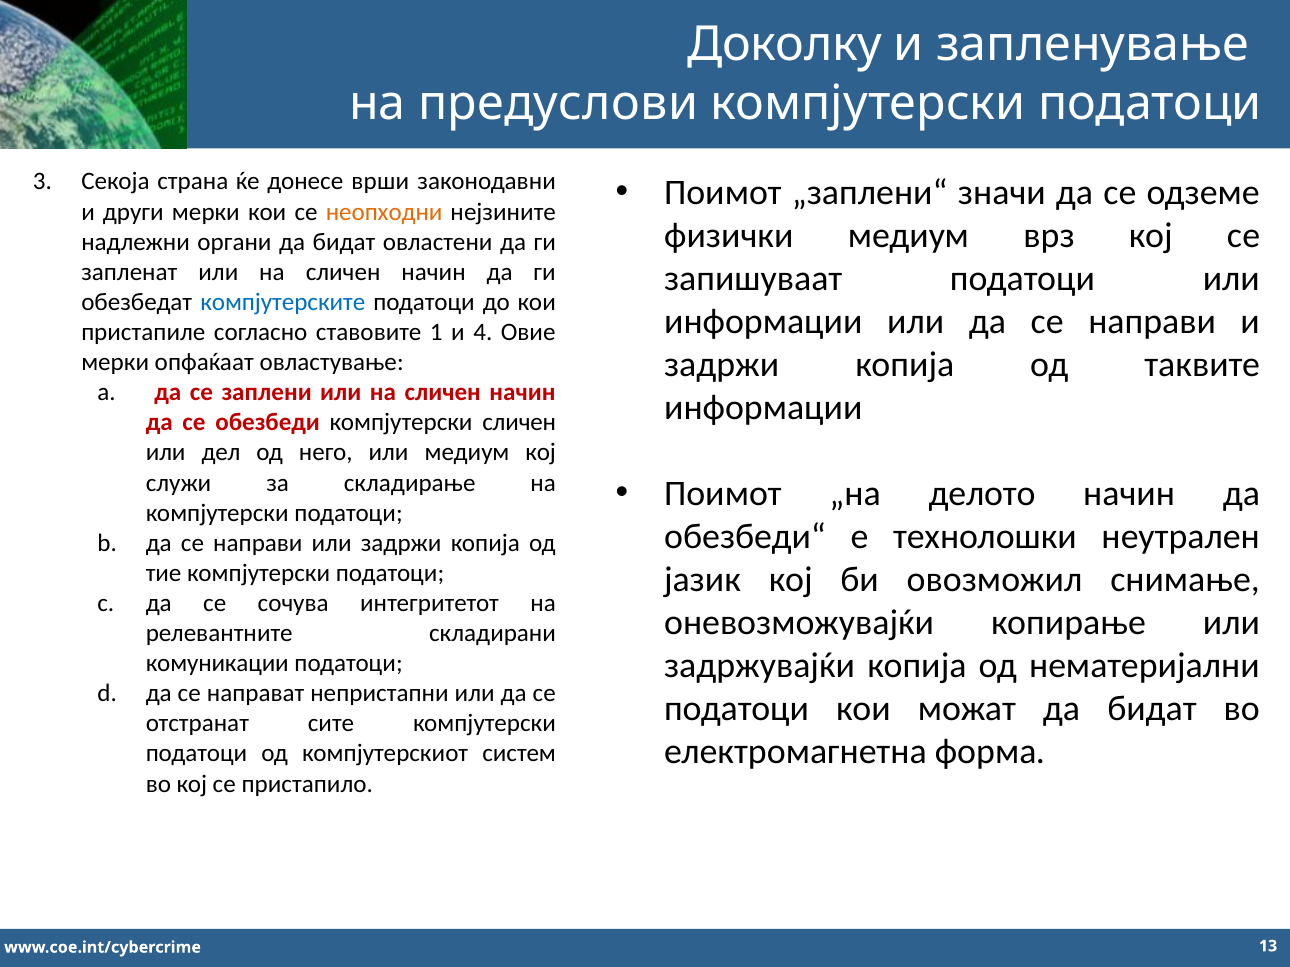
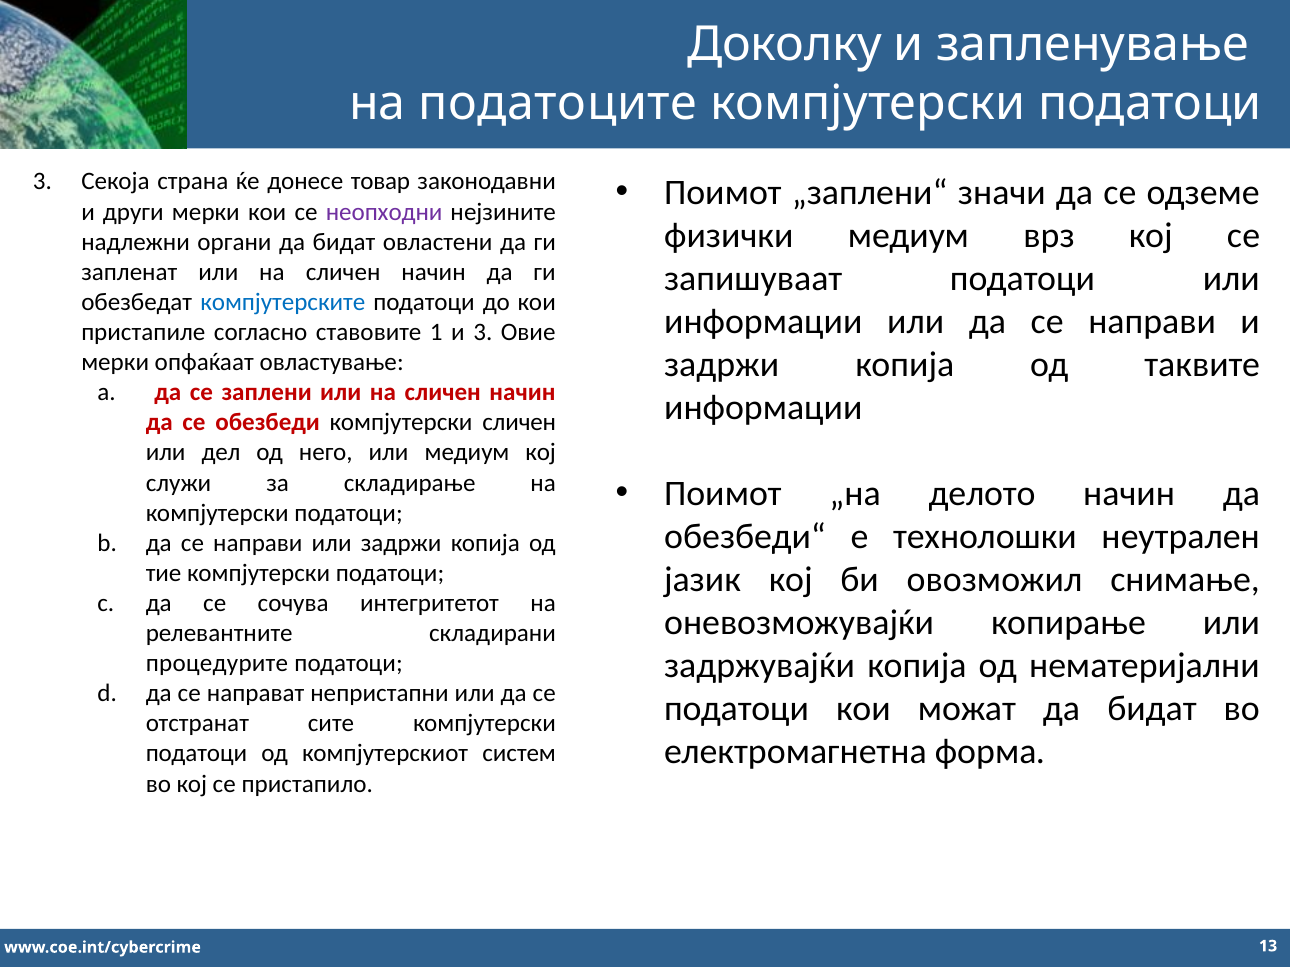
предуслови: предуслови -> податоците (558, 103)
врши: врши -> товар (381, 182)
неопходни colour: orange -> purple (384, 212)
и 4: 4 -> 3 (483, 332)
комуникации: комуникации -> процедурите (217, 664)
